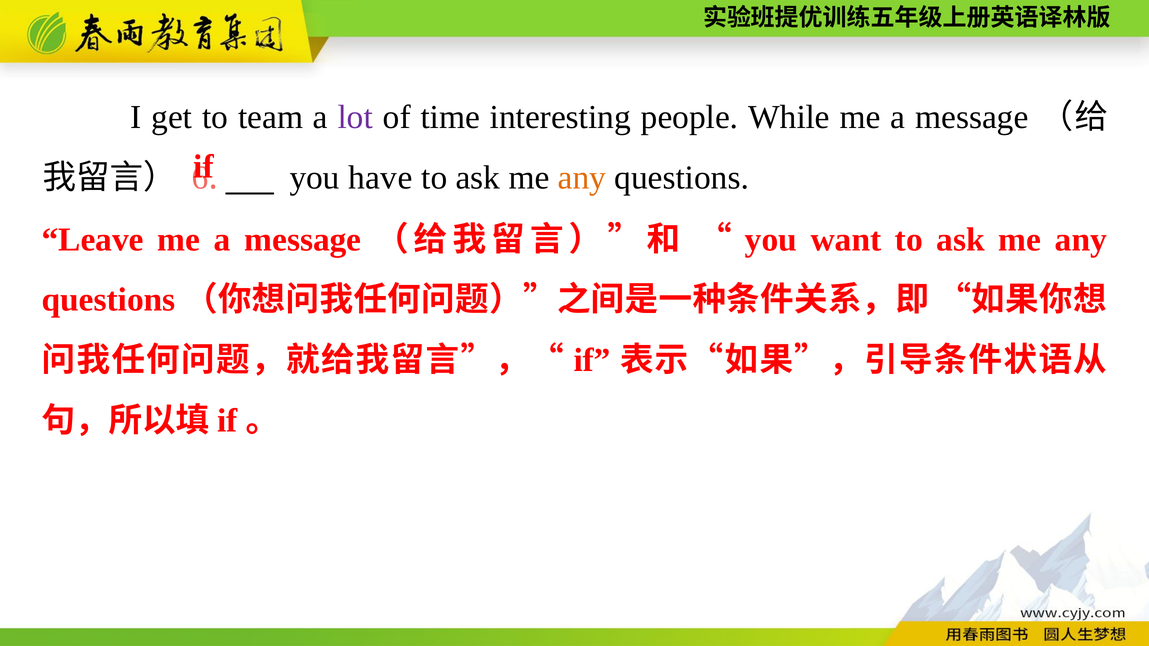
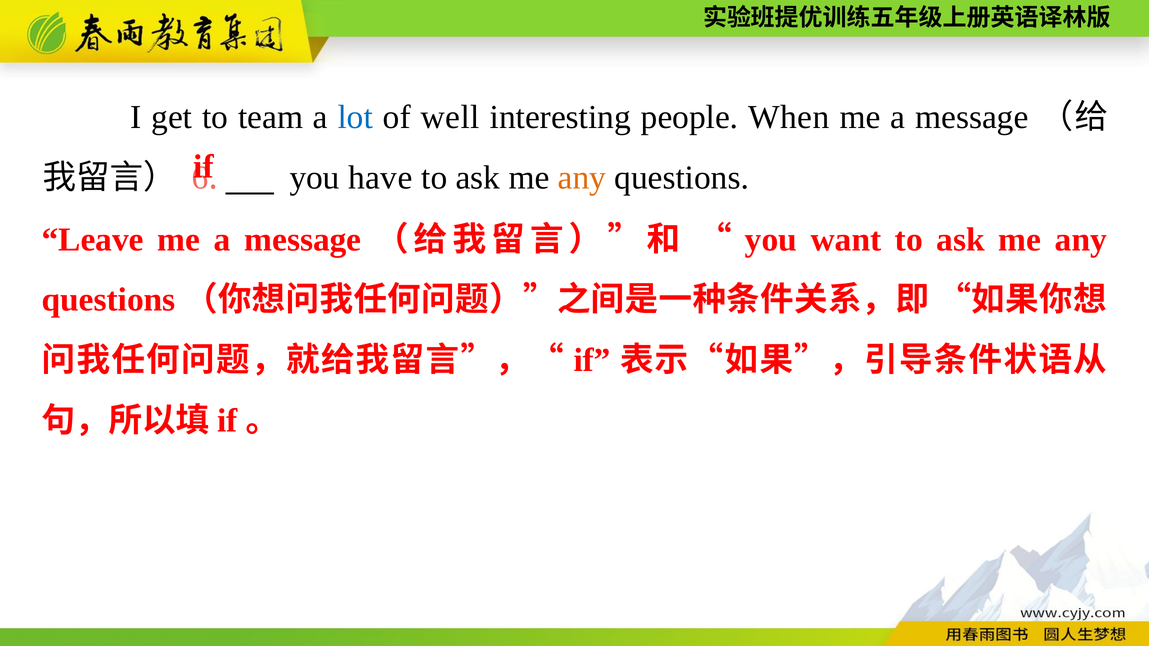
lot colour: purple -> blue (355, 117)
time: time -> well (450, 117)
While: While -> When (789, 117)
